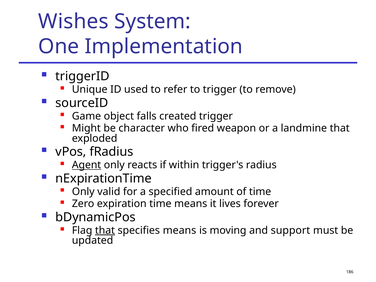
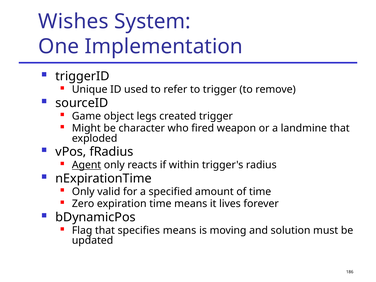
falls: falls -> legs (147, 116)
that underline: present -> none (105, 230)
support: support -> solution (291, 230)
